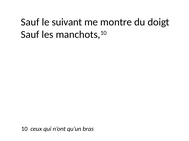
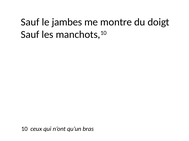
suivant: suivant -> jambes (67, 22)
